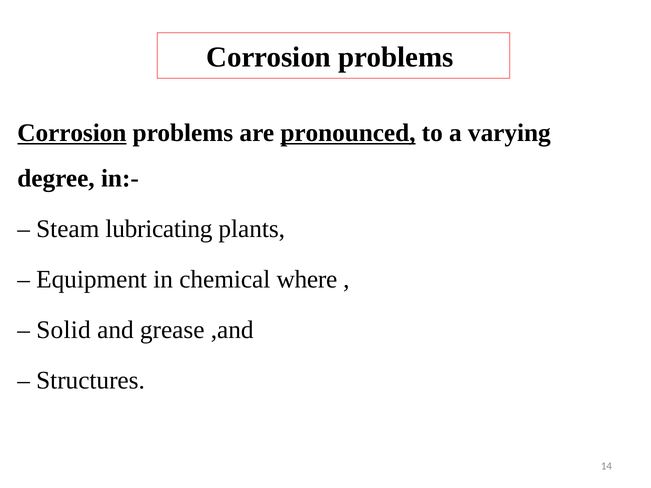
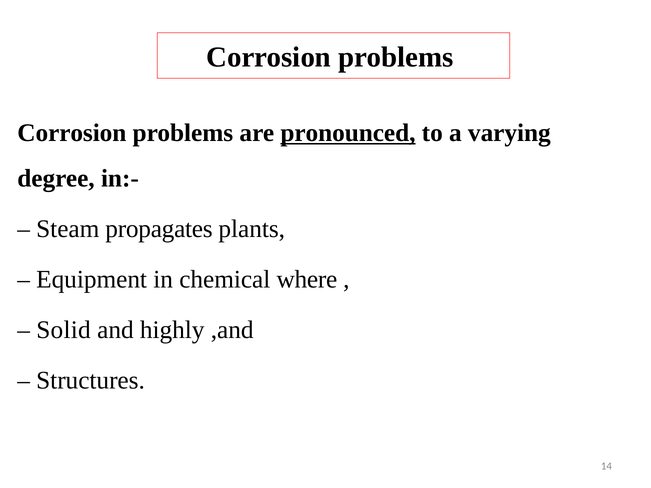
Corrosion underline: present -> none (72, 133)
lubricating: lubricating -> propagates (159, 229)
grease: grease -> highly (172, 330)
